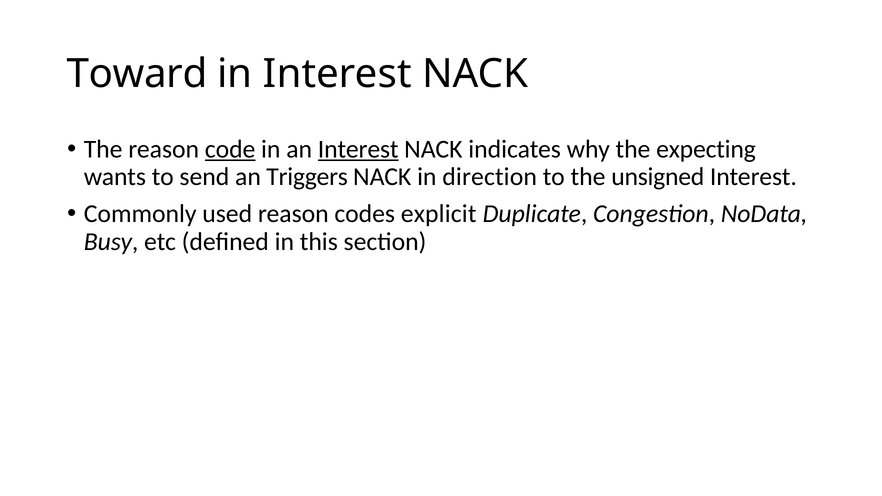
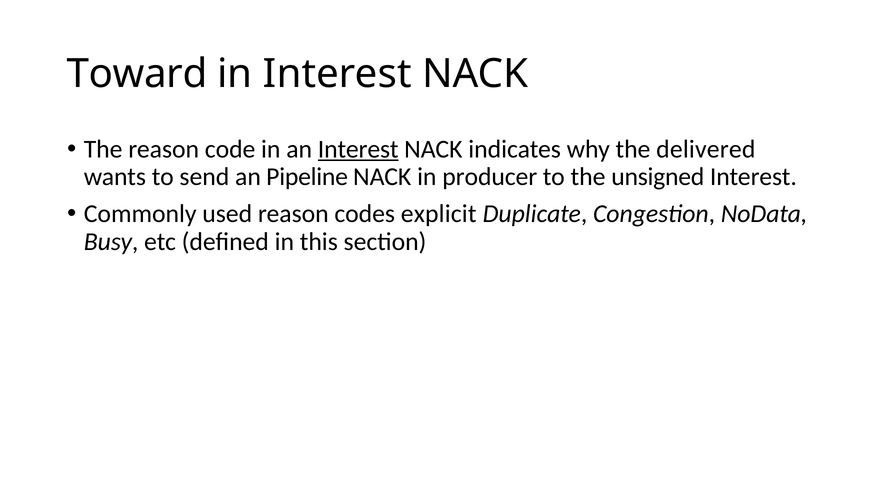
code underline: present -> none (230, 149)
expecting: expecting -> delivered (706, 149)
Triggers: Triggers -> Pipeline (307, 177)
direction: direction -> producer (490, 177)
